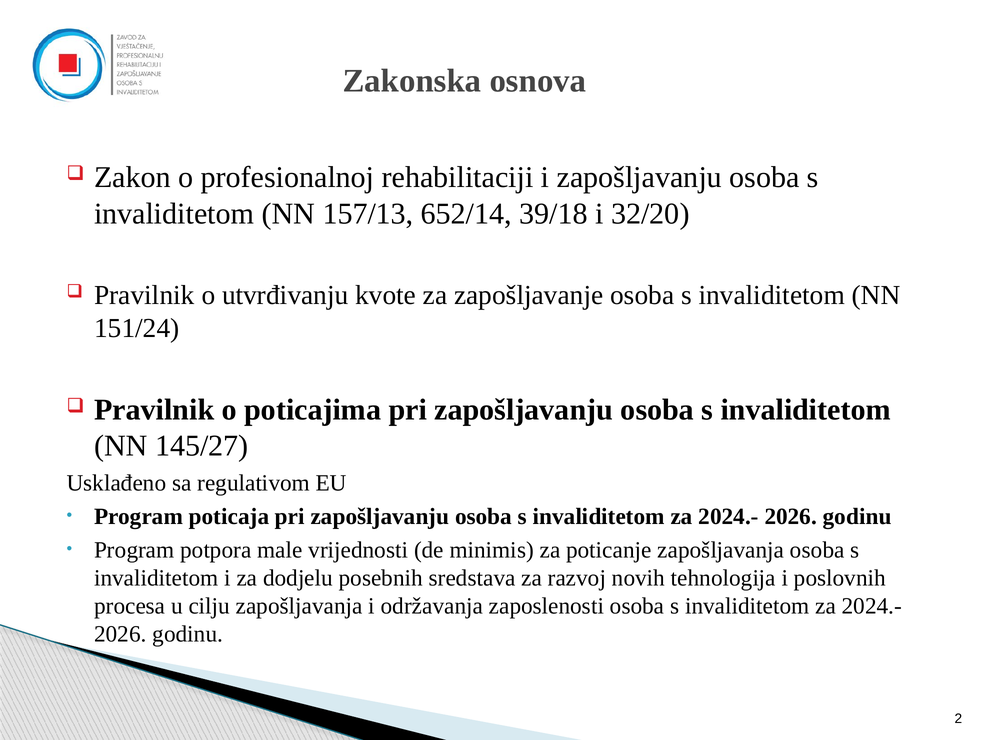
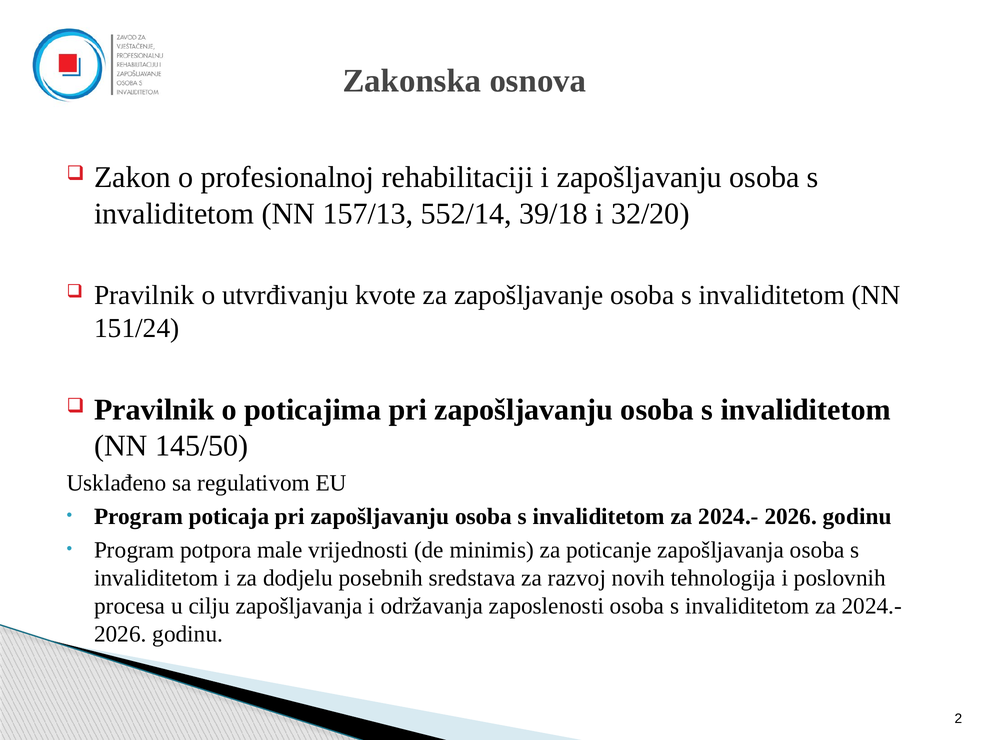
652/14: 652/14 -> 552/14 (466, 214)
145/27: 145/27 -> 145/50 (202, 446)
